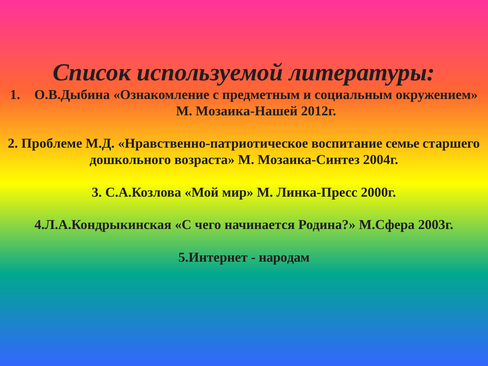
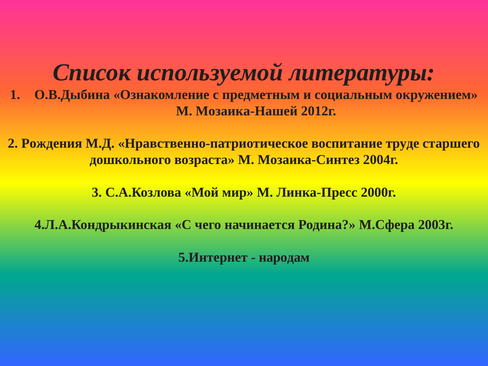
Проблеме: Проблеме -> Рождения (52, 143)
семье: семье -> труде (403, 143)
